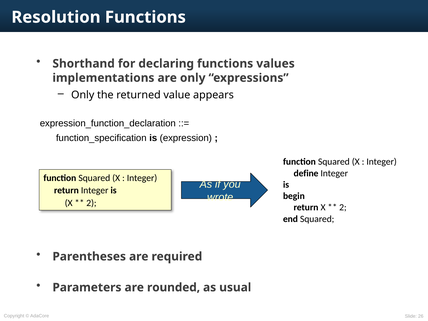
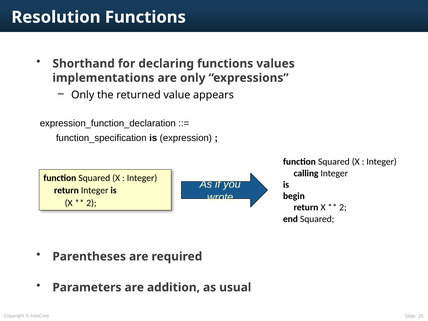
define: define -> calling (306, 173)
rounded: rounded -> addition (173, 287)
